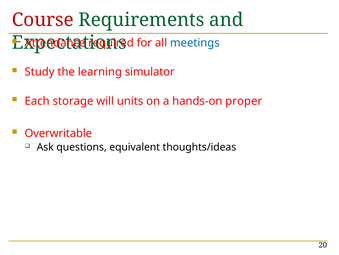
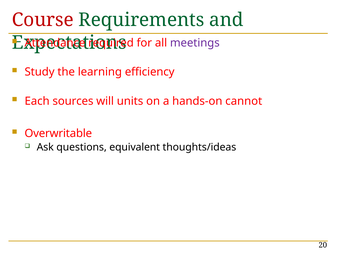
meetings colour: blue -> purple (195, 43)
simulator: simulator -> efficiency (150, 72)
storage: storage -> sources (73, 101)
proper: proper -> cannot (244, 101)
